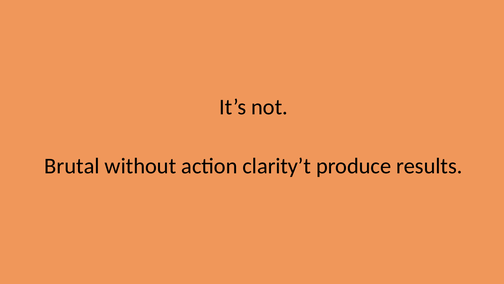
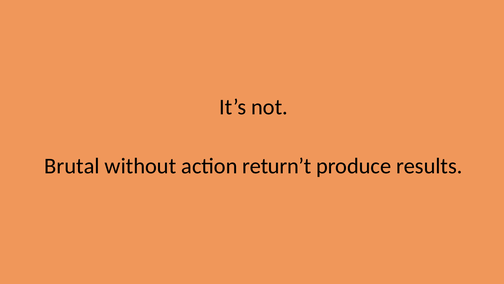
clarity’t: clarity’t -> return’t (277, 166)
